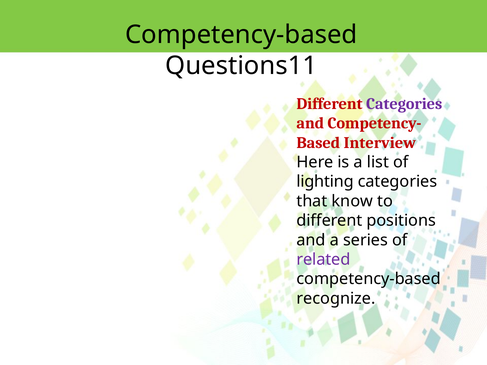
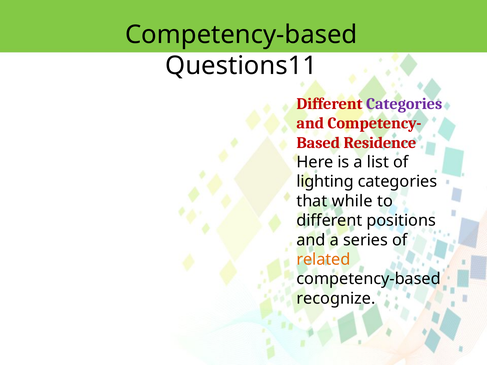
Interview: Interview -> Residence (380, 143)
know: know -> while (352, 201)
related colour: purple -> orange (323, 260)
